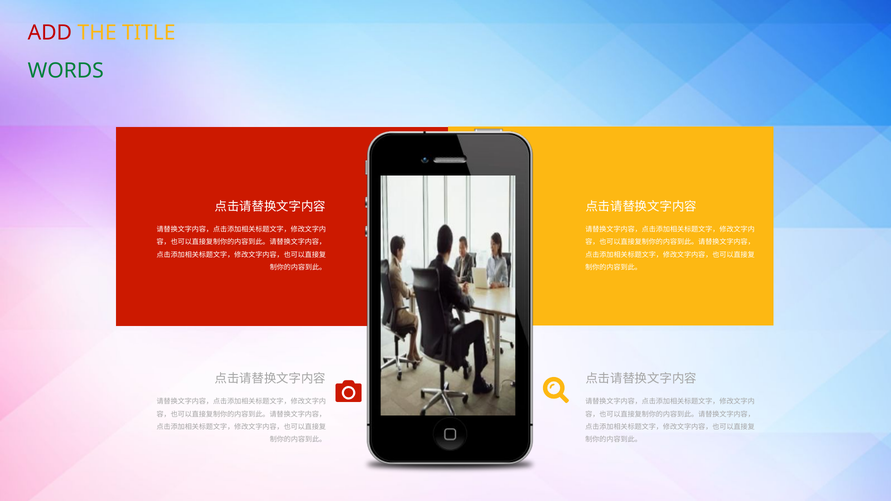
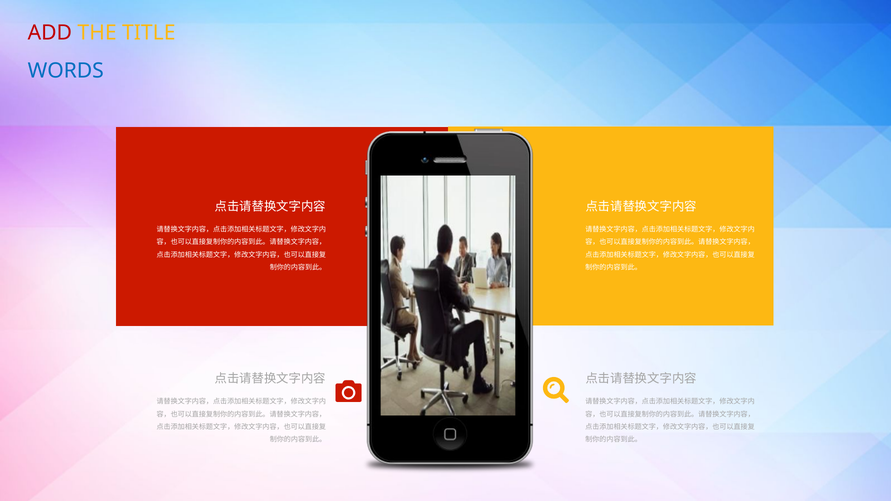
WORDS colour: green -> blue (66, 71)
